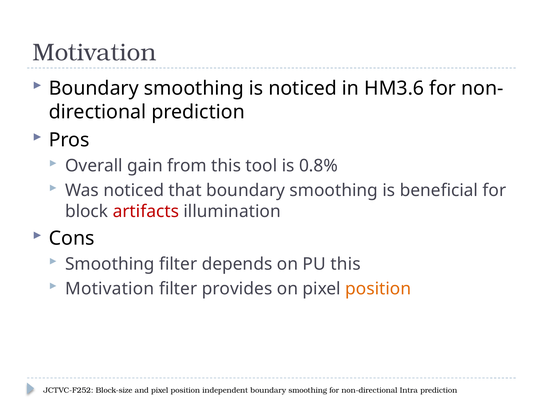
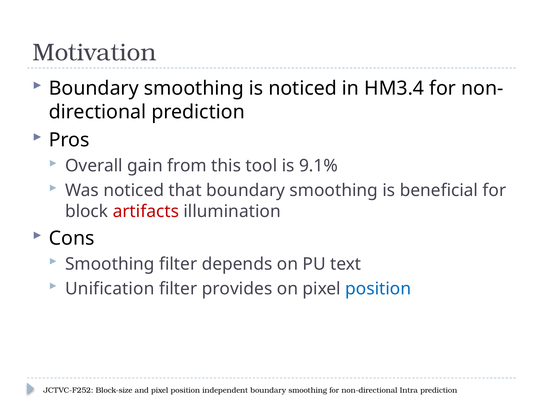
HM3.6: HM3.6 -> HM3.4 (394, 88)
0.8%: 0.8% -> 9.1% (319, 166)
PU this: this -> text (346, 264)
Motivation: Motivation -> Unification (110, 288)
position colour: orange -> blue (378, 288)
